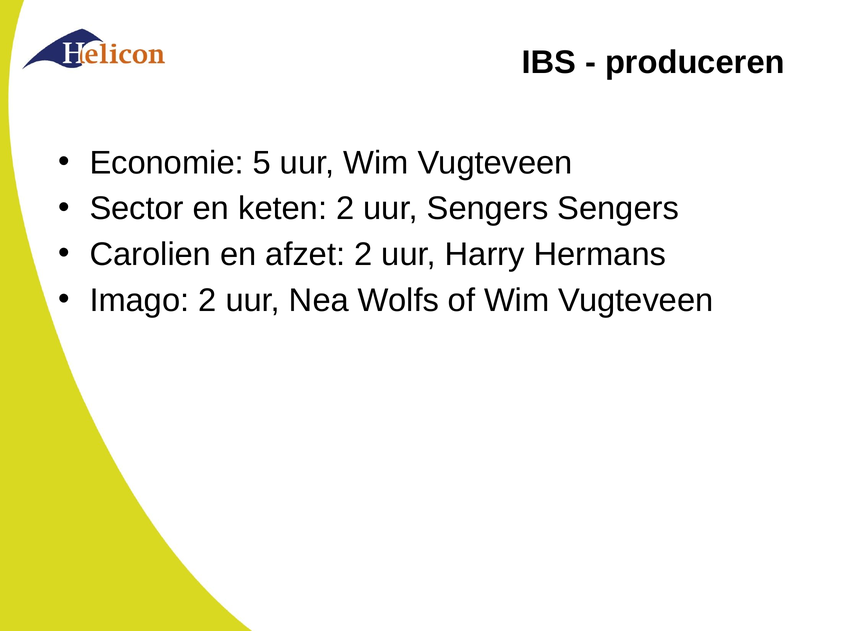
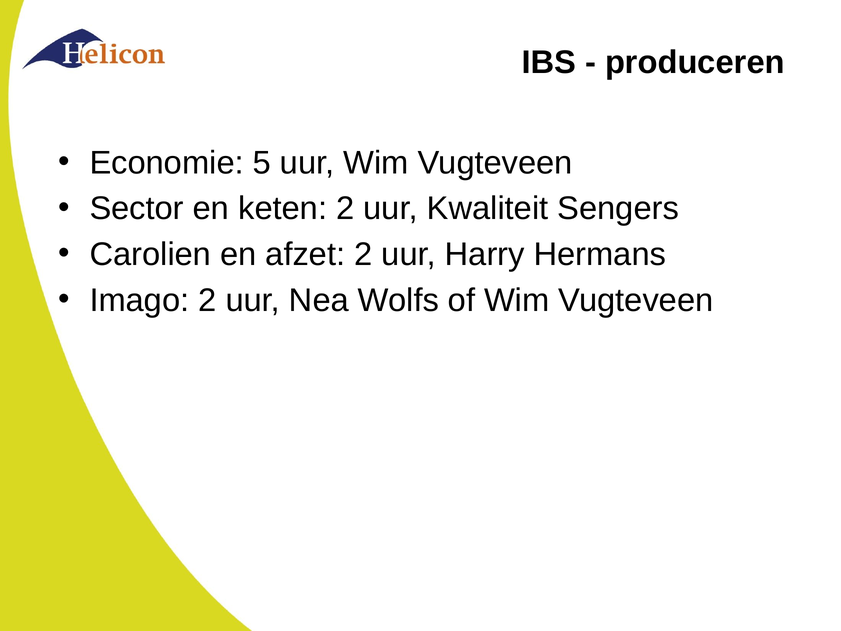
uur Sengers: Sengers -> Kwaliteit (488, 208)
